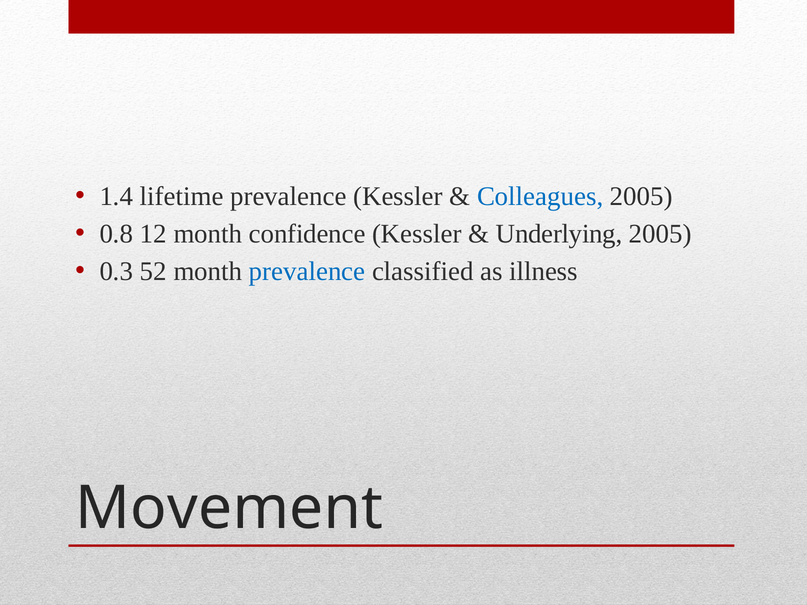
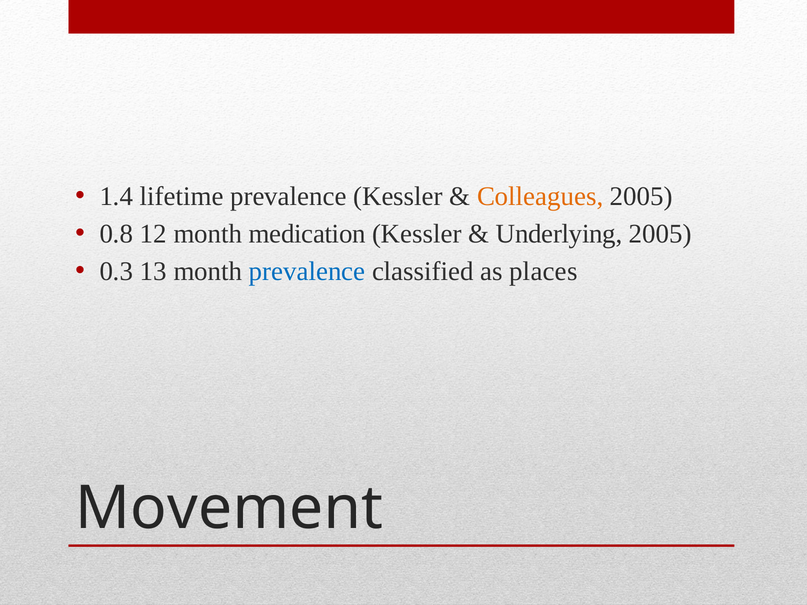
Colleagues colour: blue -> orange (540, 196)
confidence: confidence -> medication (307, 234)
52: 52 -> 13 (153, 272)
illness: illness -> places (543, 272)
